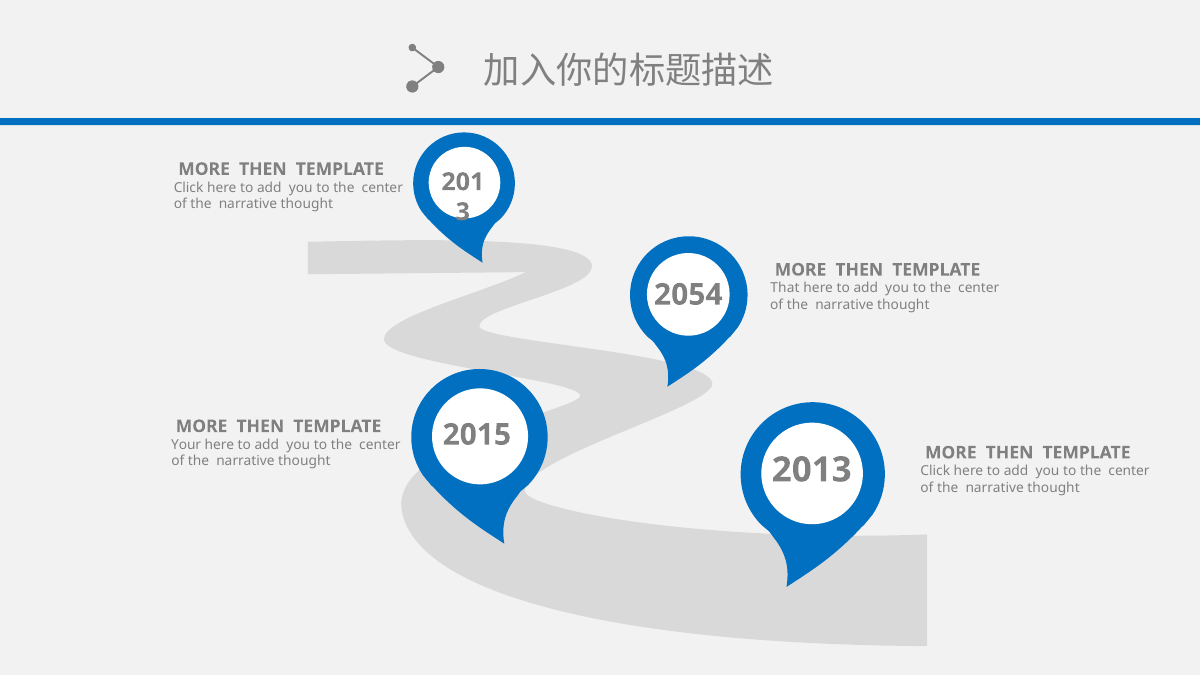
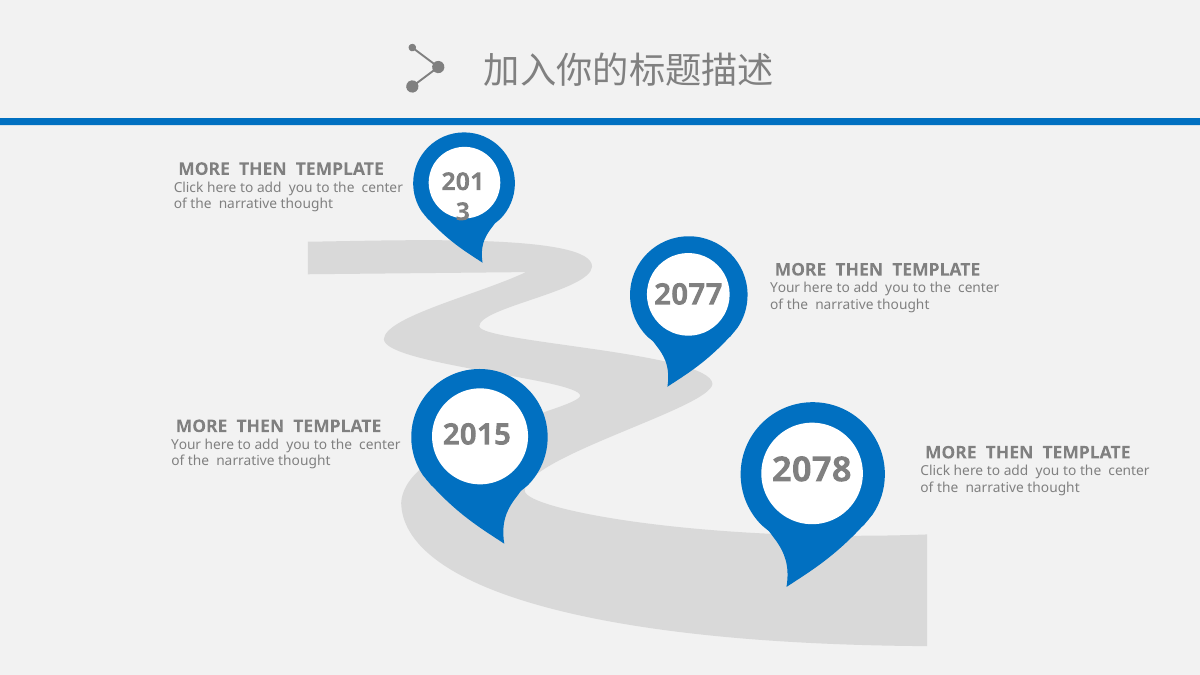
That: That -> Your (785, 288)
2054: 2054 -> 2077 (688, 295)
2013: 2013 -> 2078 (812, 470)
